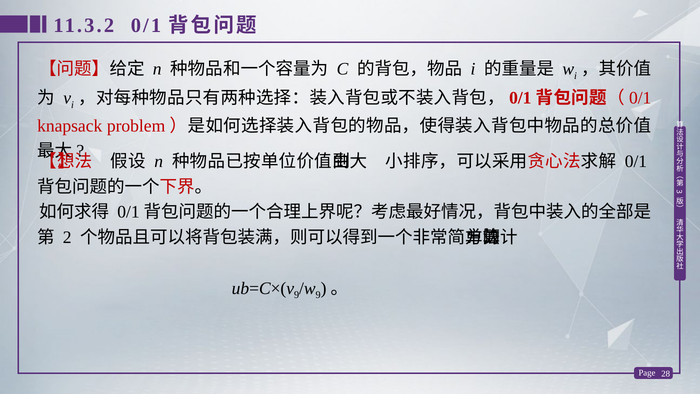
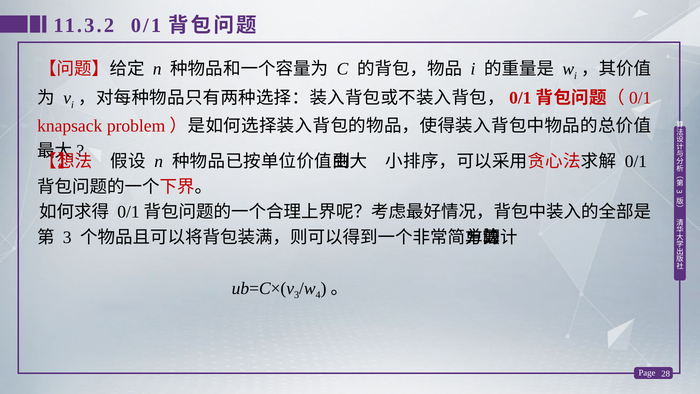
2: 2 -> 3 (67, 237)
9: 9 -> 3 (297, 295)
9: 9 -> 4 (318, 295)
